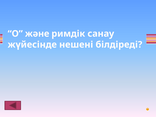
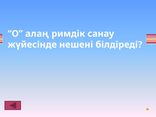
және: және -> алаң (37, 34)
